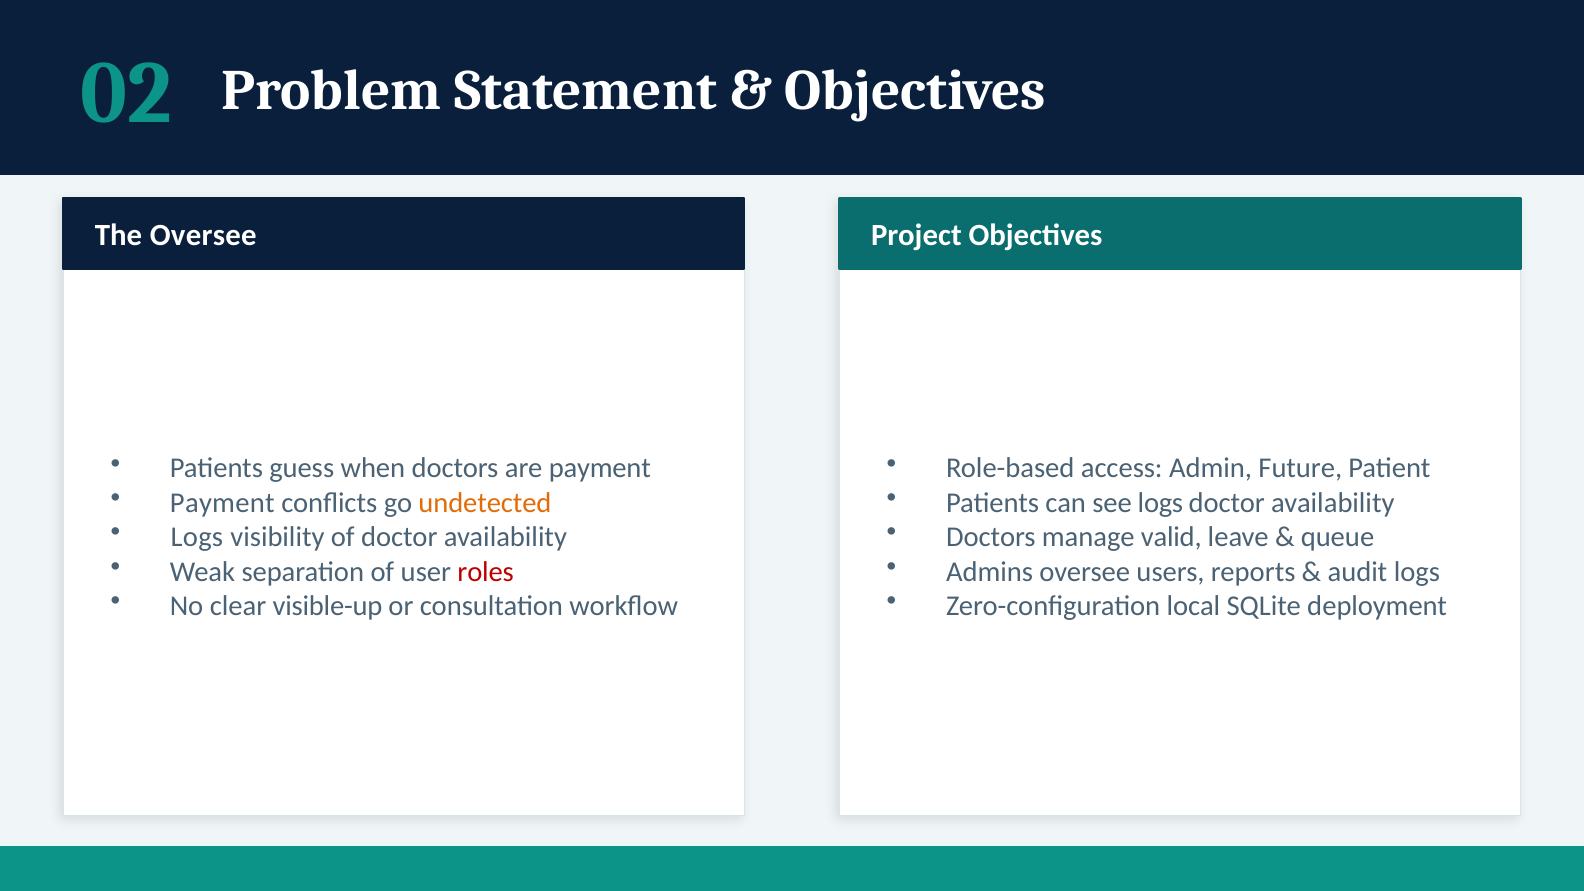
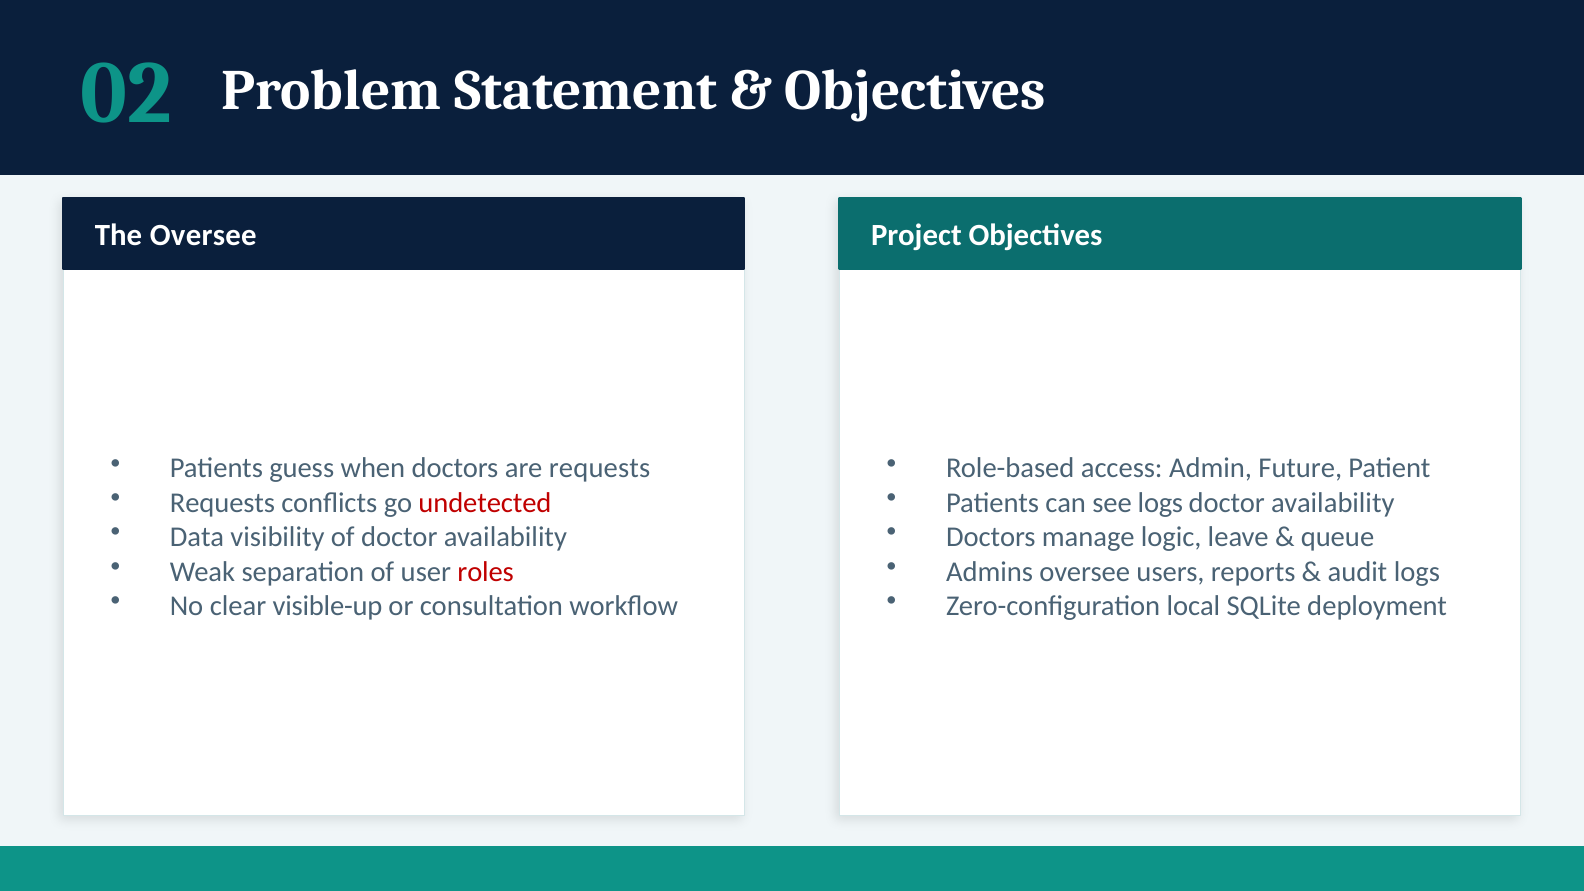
are payment: payment -> requests (600, 469)
Payment: Payment -> Requests (223, 503)
undetected colour: orange -> red (485, 503)
Logs: Logs -> Data (197, 537)
valid: valid -> logic (1171, 537)
